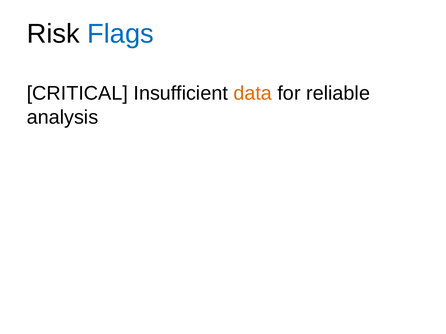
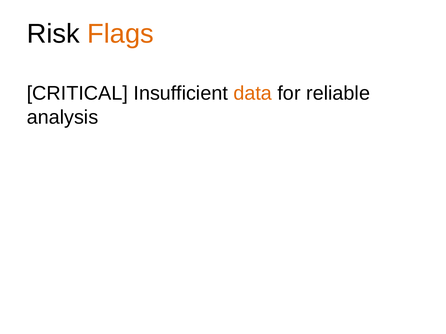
Flags colour: blue -> orange (121, 34)
